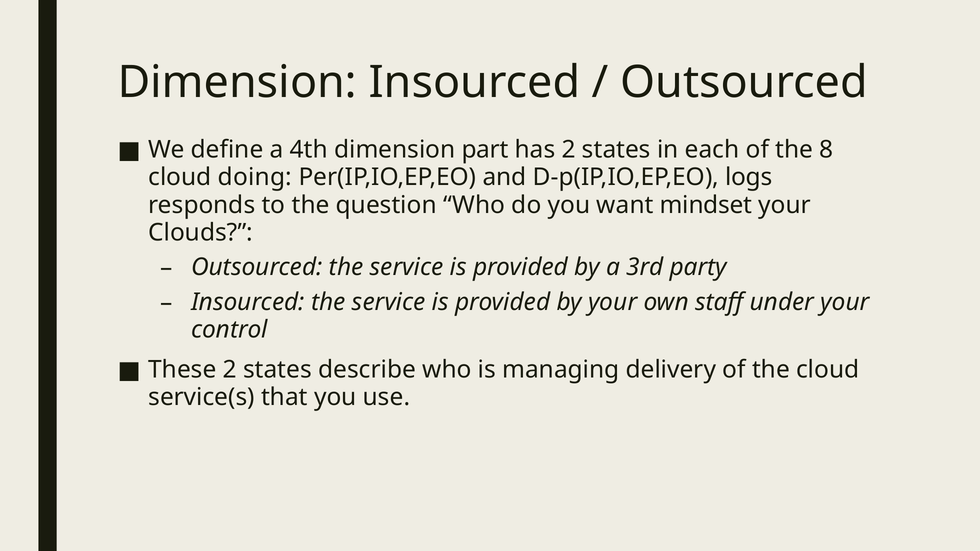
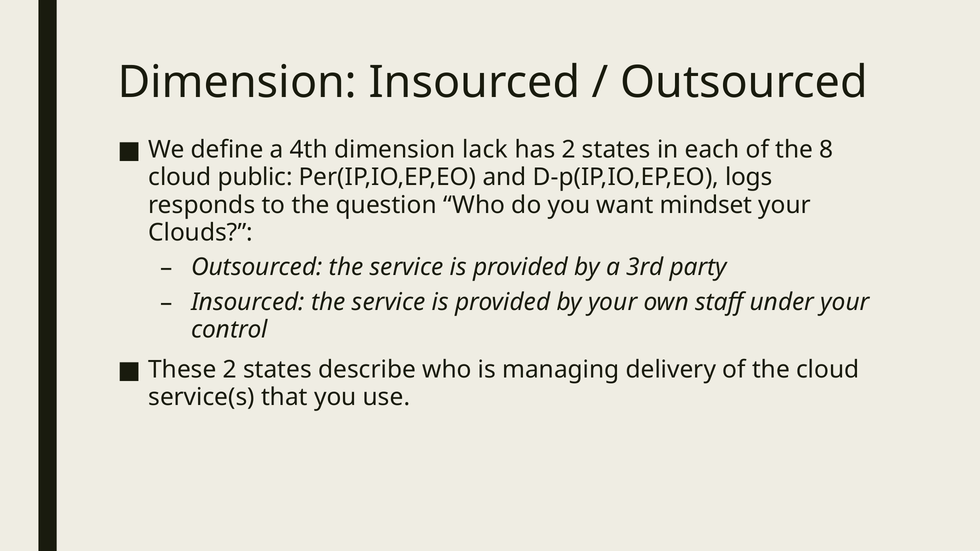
part: part -> lack (485, 150)
doing: doing -> public (255, 177)
